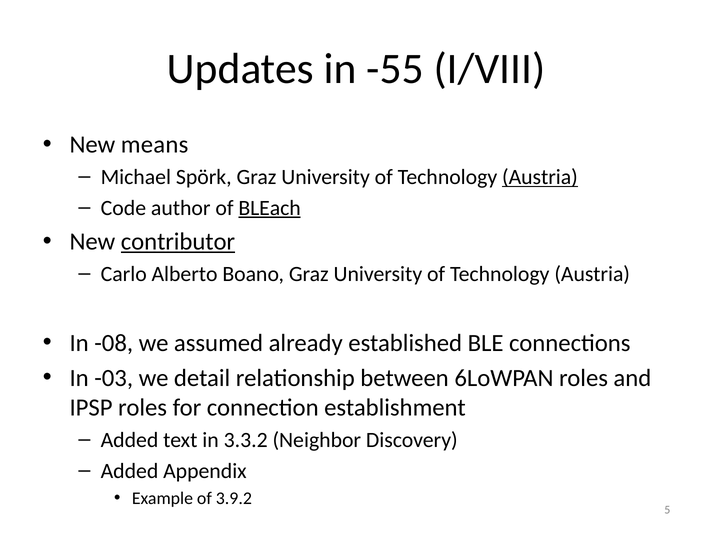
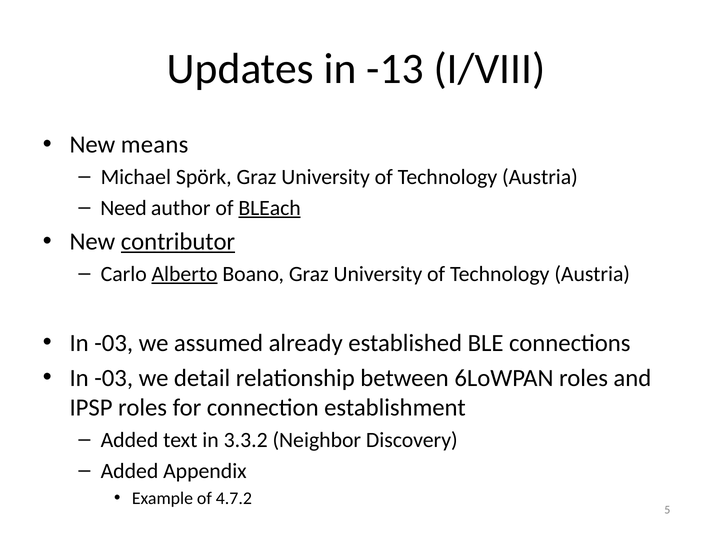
-55: -55 -> -13 (395, 69)
Austria underline: present -> none (540, 177)
Code: Code -> Need (124, 208)
Alberto underline: none -> present (185, 274)
-08: -08 -> -03 (114, 343)
3.9.2: 3.9.2 -> 4.7.2 (234, 499)
